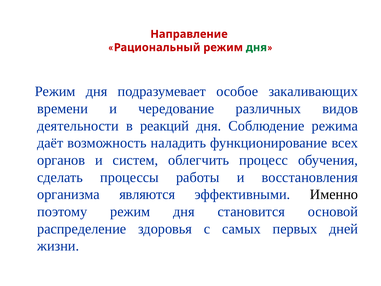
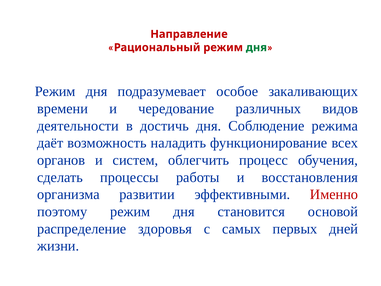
реакций: реакций -> достичь (165, 126)
являются: являются -> развитии (147, 194)
Именно colour: black -> red (334, 194)
